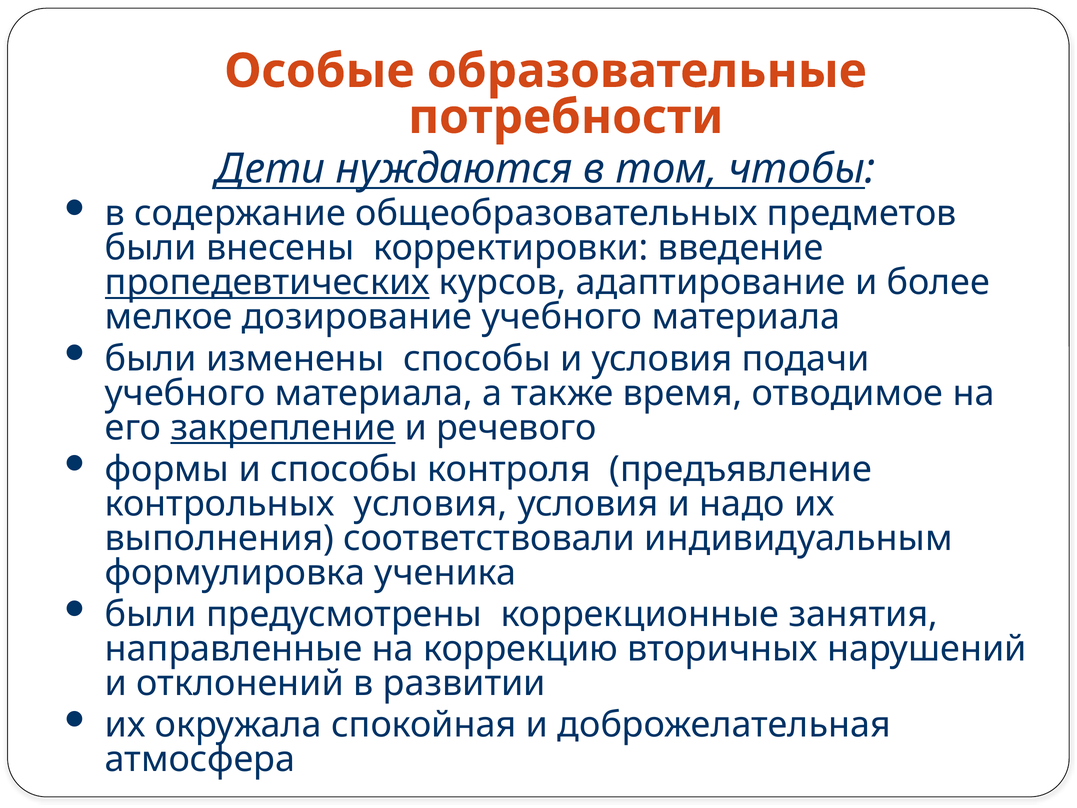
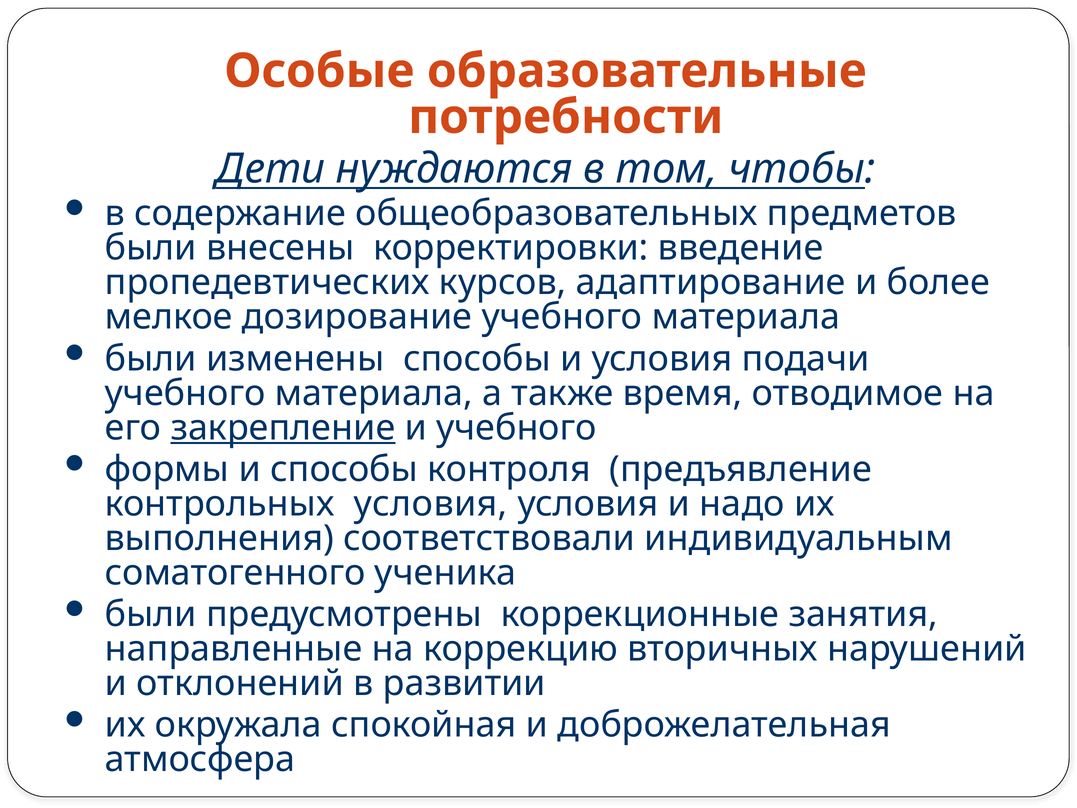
пропедевтических underline: present -> none (267, 283)
и речевого: речевого -> учебного (516, 428)
формулировка: формулировка -> соматогенного (235, 573)
